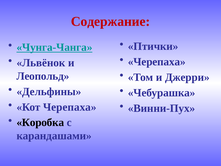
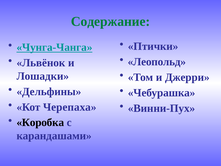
Содержание colour: red -> green (110, 21)
Черепаха: Черепаха -> Леопольд (157, 62)
Леопольд: Леопольд -> Лошадки (43, 76)
